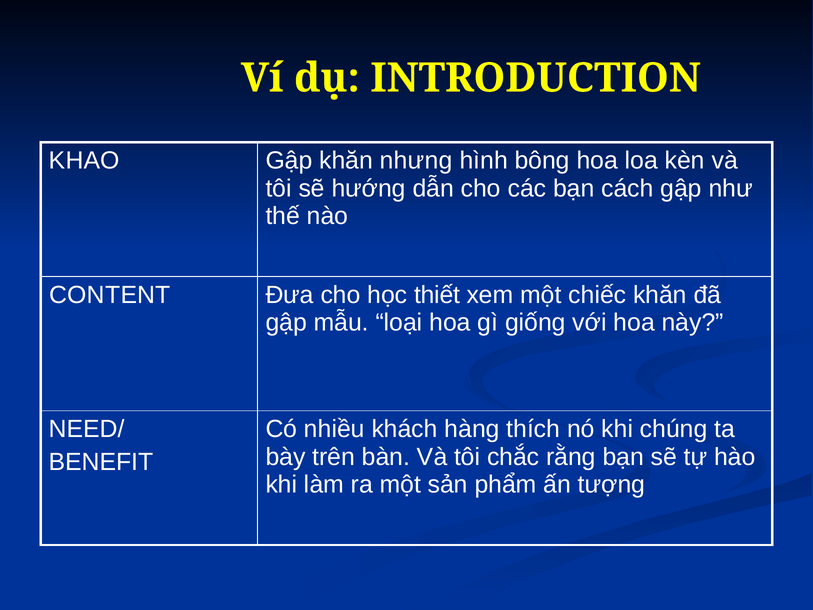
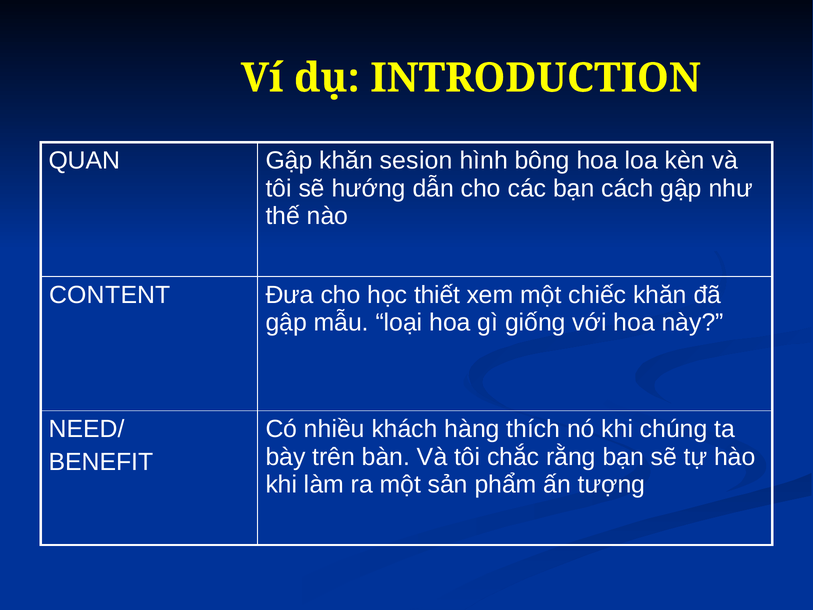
KHAO: KHAO -> QUAN (84, 161)
nhưng: nhưng -> sesion (416, 161)
